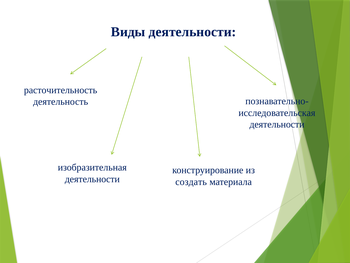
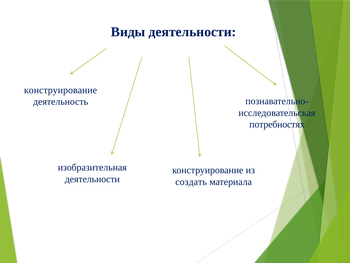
расточительность: расточительность -> конструирование (61, 90)
деятельности: деятельности -> потребностях (277, 124)
